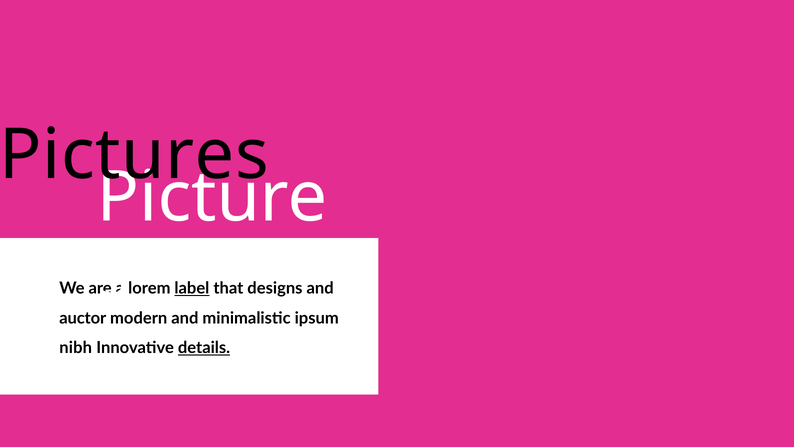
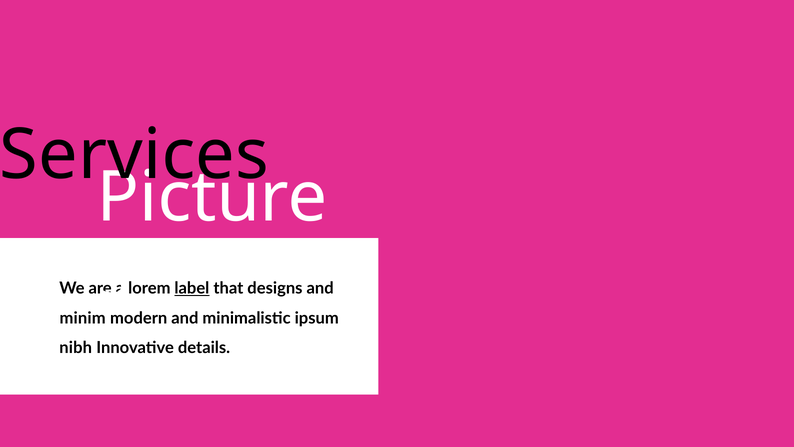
Pictures: Pictures -> Services (134, 155)
auctor: auctor -> minim (83, 318)
details underline: present -> none (204, 348)
